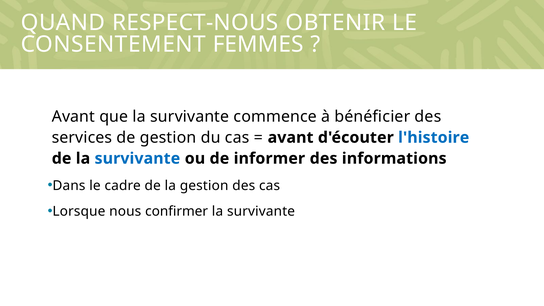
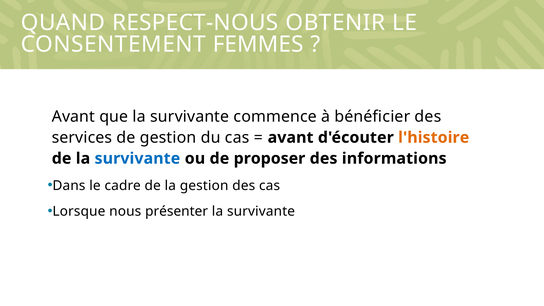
l'histoire colour: blue -> orange (434, 138)
informer: informer -> proposer (269, 158)
confirmer: confirmer -> présenter (177, 211)
